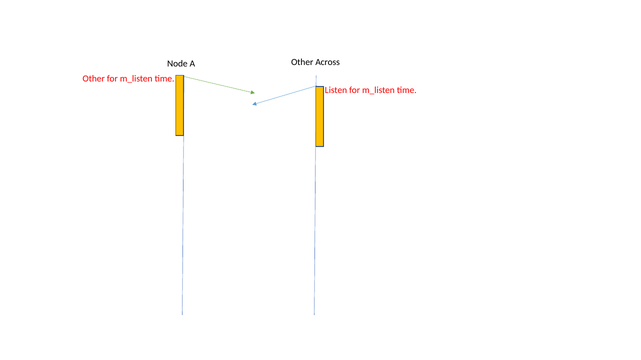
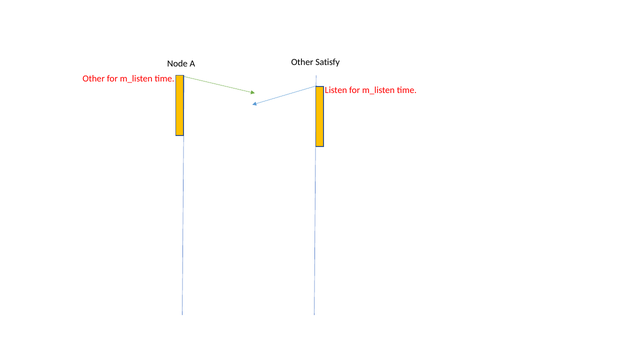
Across: Across -> Satisfy (328, 62)
